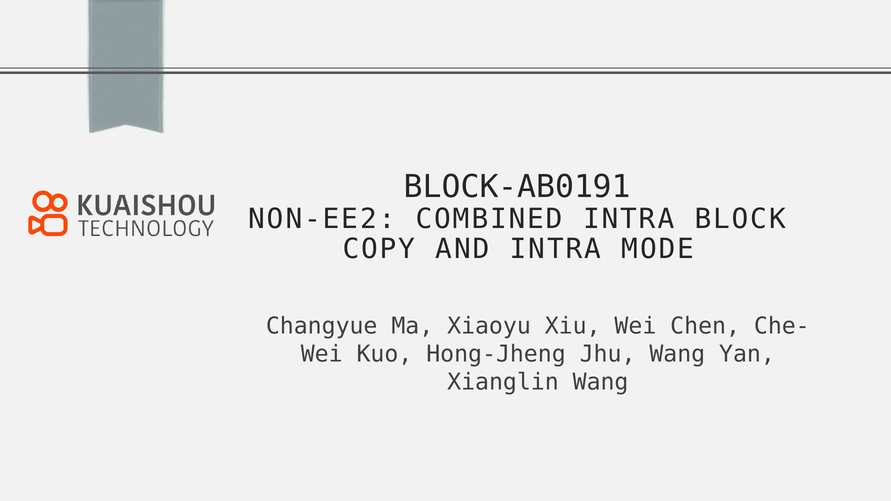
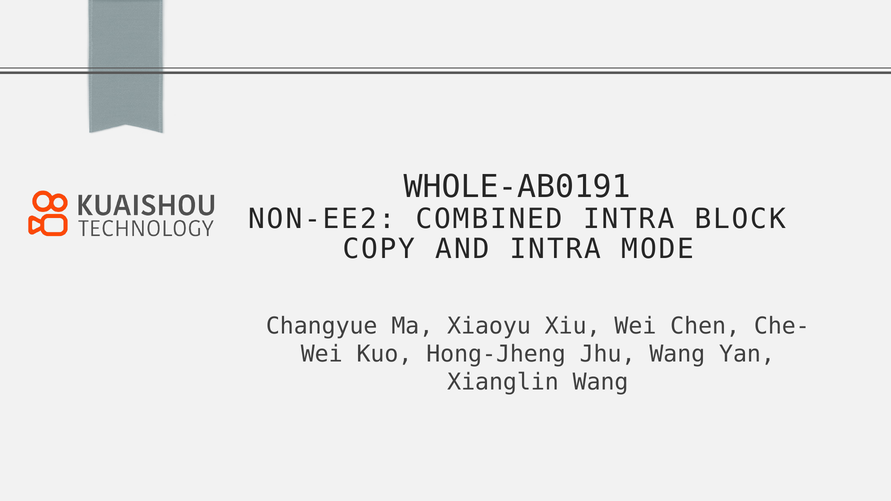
BLOCK-AB0191: BLOCK-AB0191 -> WHOLE-AB0191 (517, 187)
